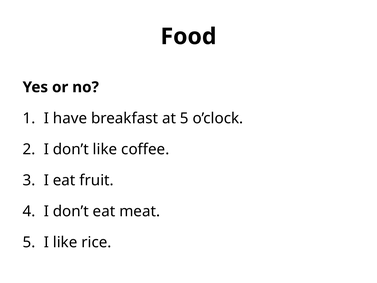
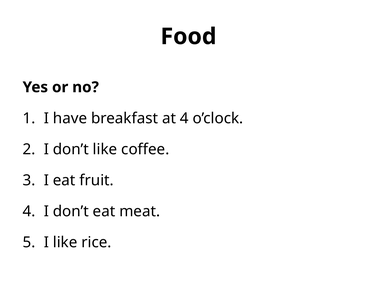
at 5: 5 -> 4 (184, 118)
